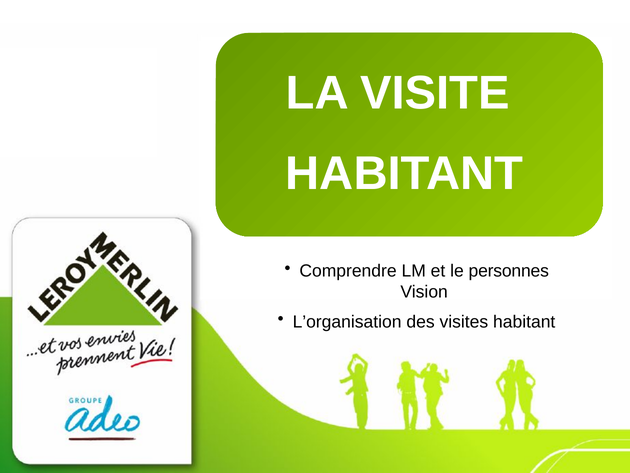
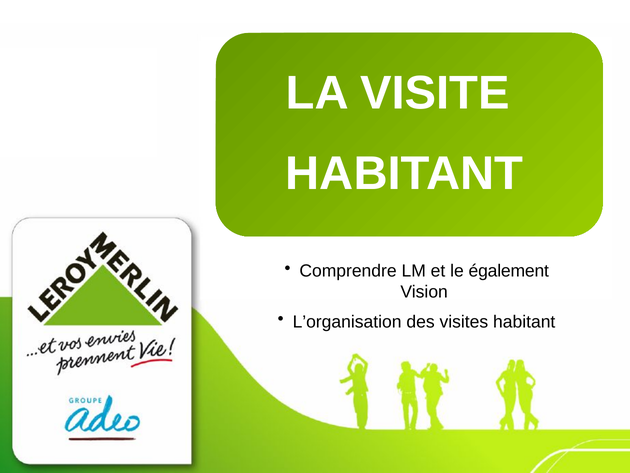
personnes: personnes -> également (509, 271)
